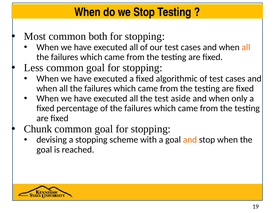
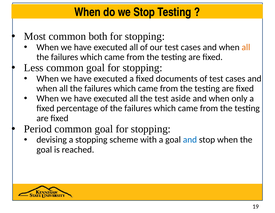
algorithmic: algorithmic -> documents (177, 78)
Chunk: Chunk -> Period (38, 129)
and colour: orange -> blue (190, 139)
